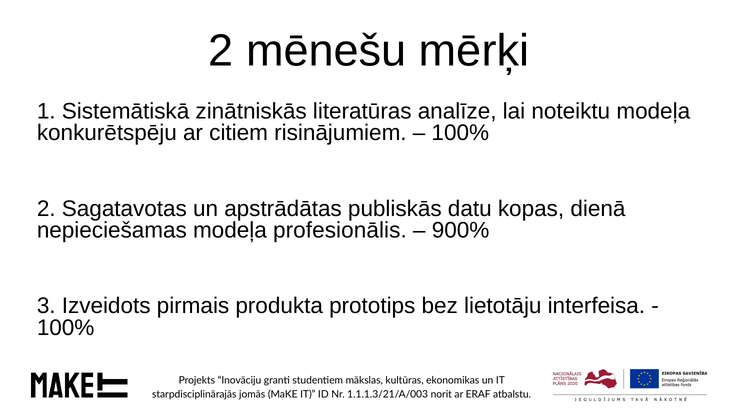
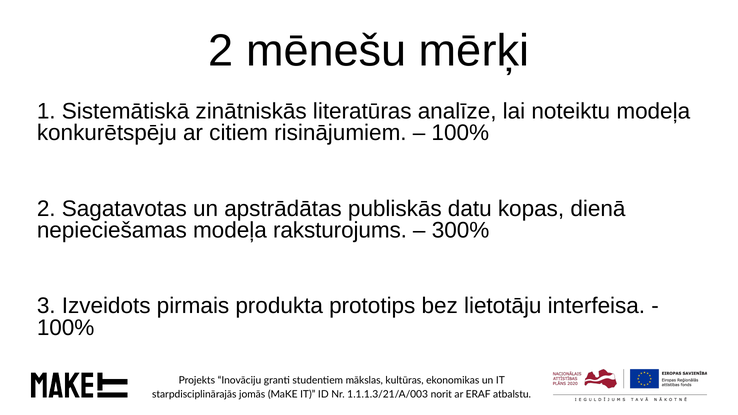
profesionālis: profesionālis -> raksturojums (340, 230)
900%: 900% -> 300% (461, 230)
